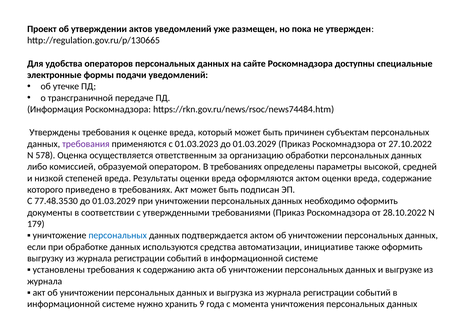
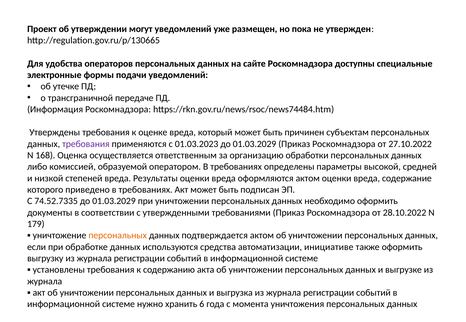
актов: актов -> могут (141, 29)
578: 578 -> 168 (45, 156)
77.48.3530: 77.48.3530 -> 74.52.7335 (56, 202)
персональных colour: blue -> orange (118, 236)
9: 9 -> 6 (202, 305)
